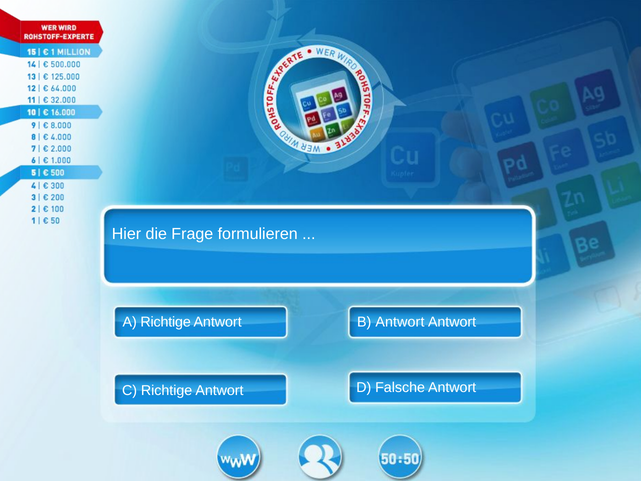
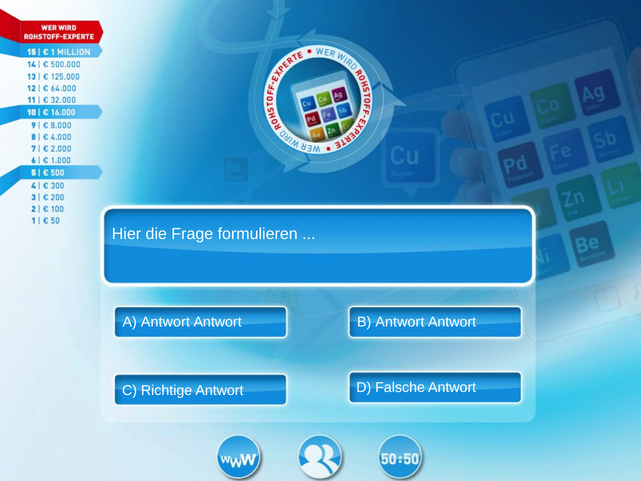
A Richtige: Richtige -> Antwort (165, 322)
